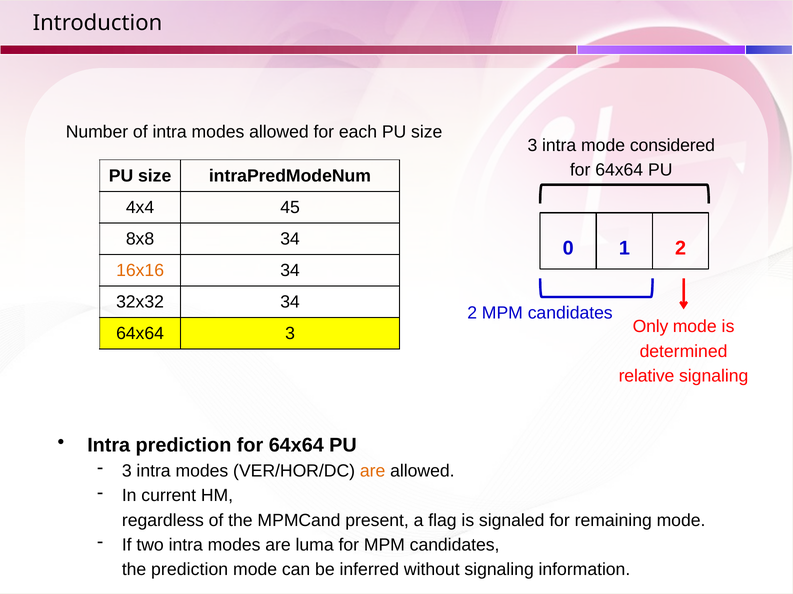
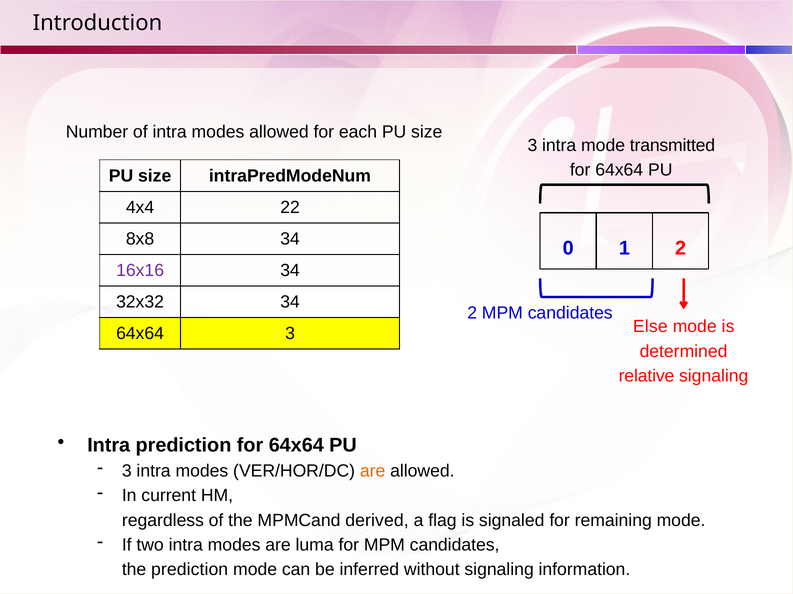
considered: considered -> transmitted (673, 146)
45: 45 -> 22 (290, 208)
16x16 colour: orange -> purple (140, 271)
Only: Only -> Else (650, 327)
present: present -> derived (377, 521)
